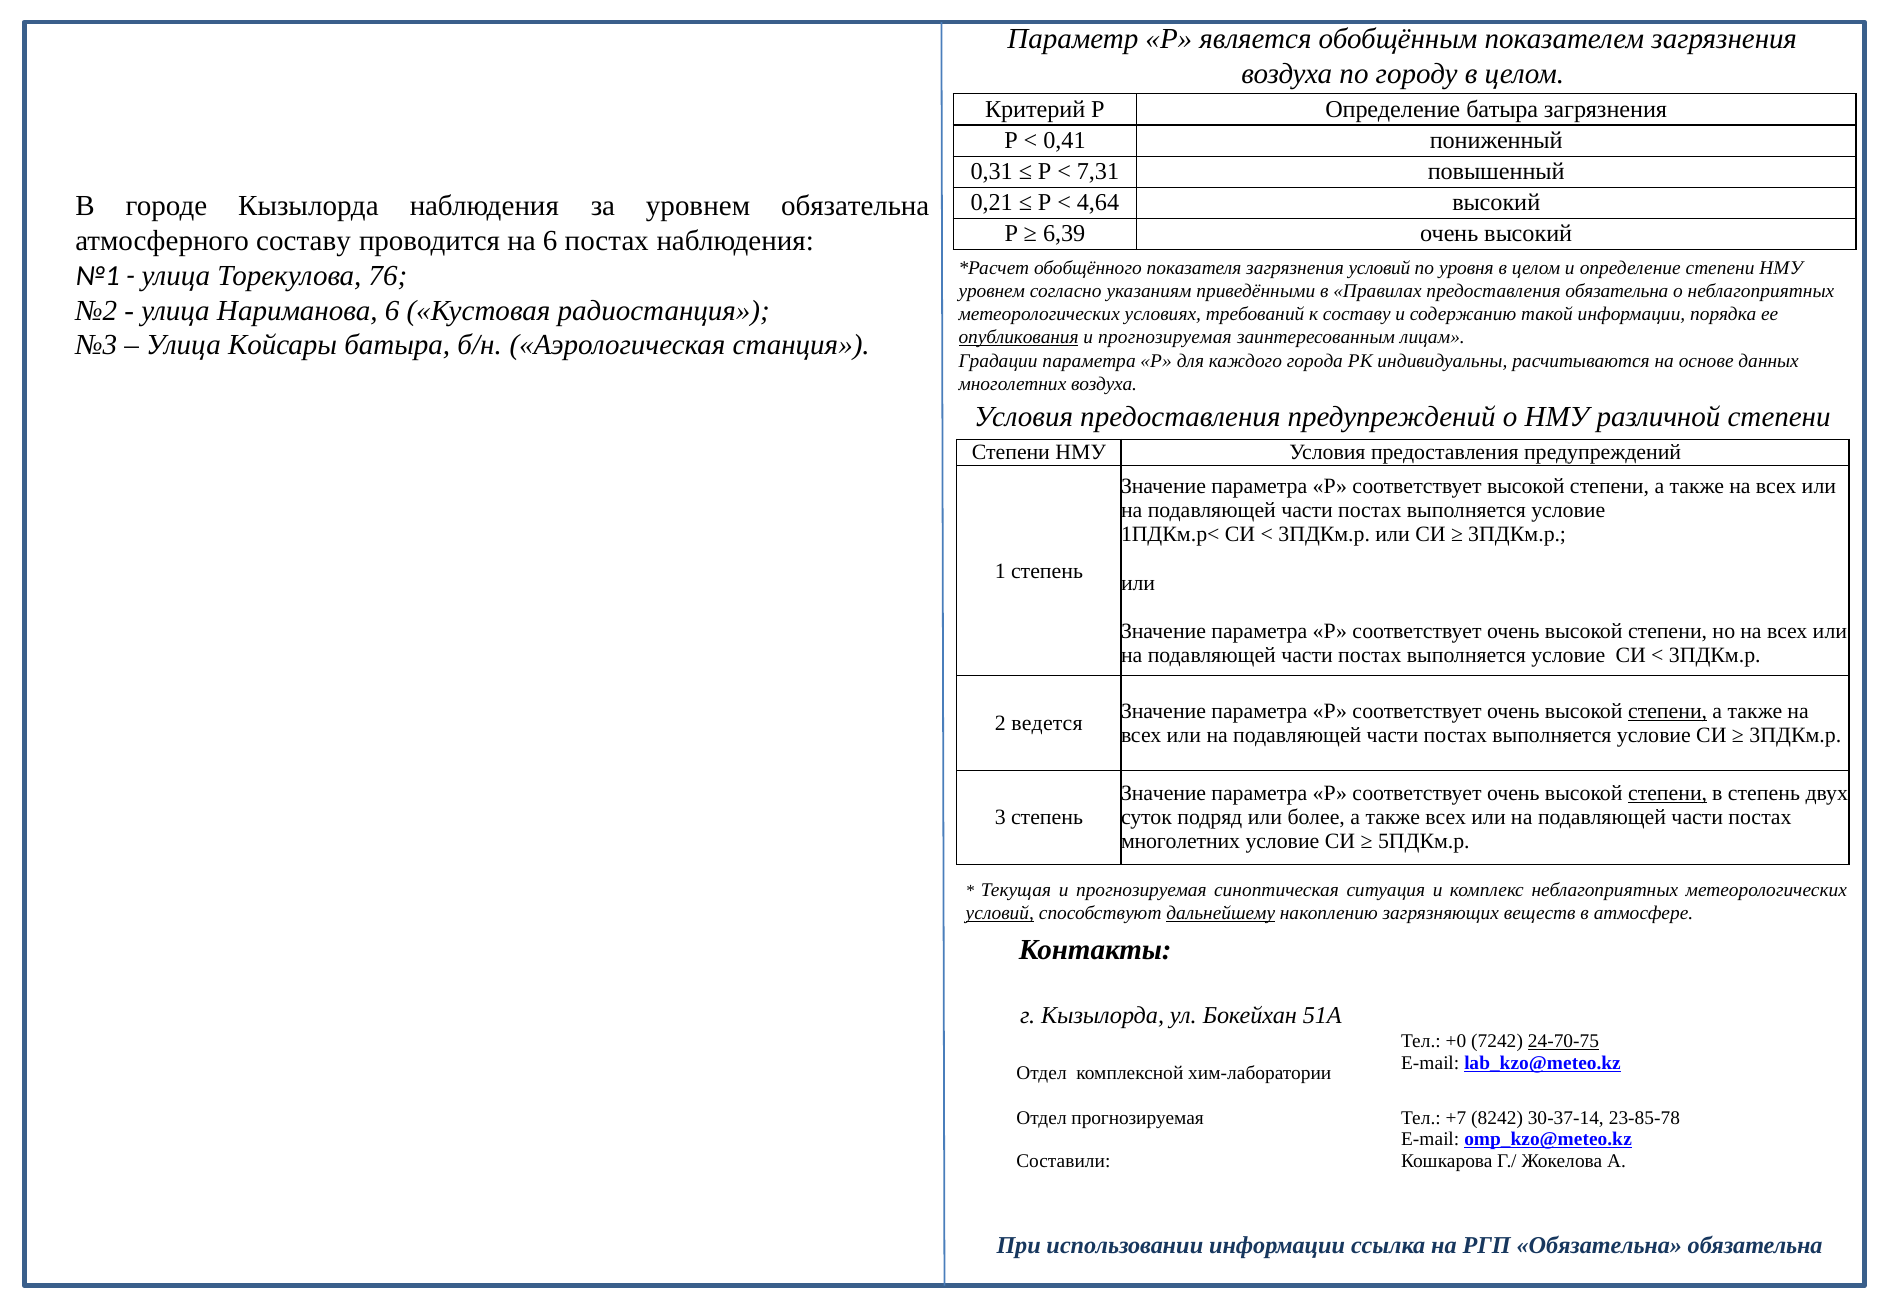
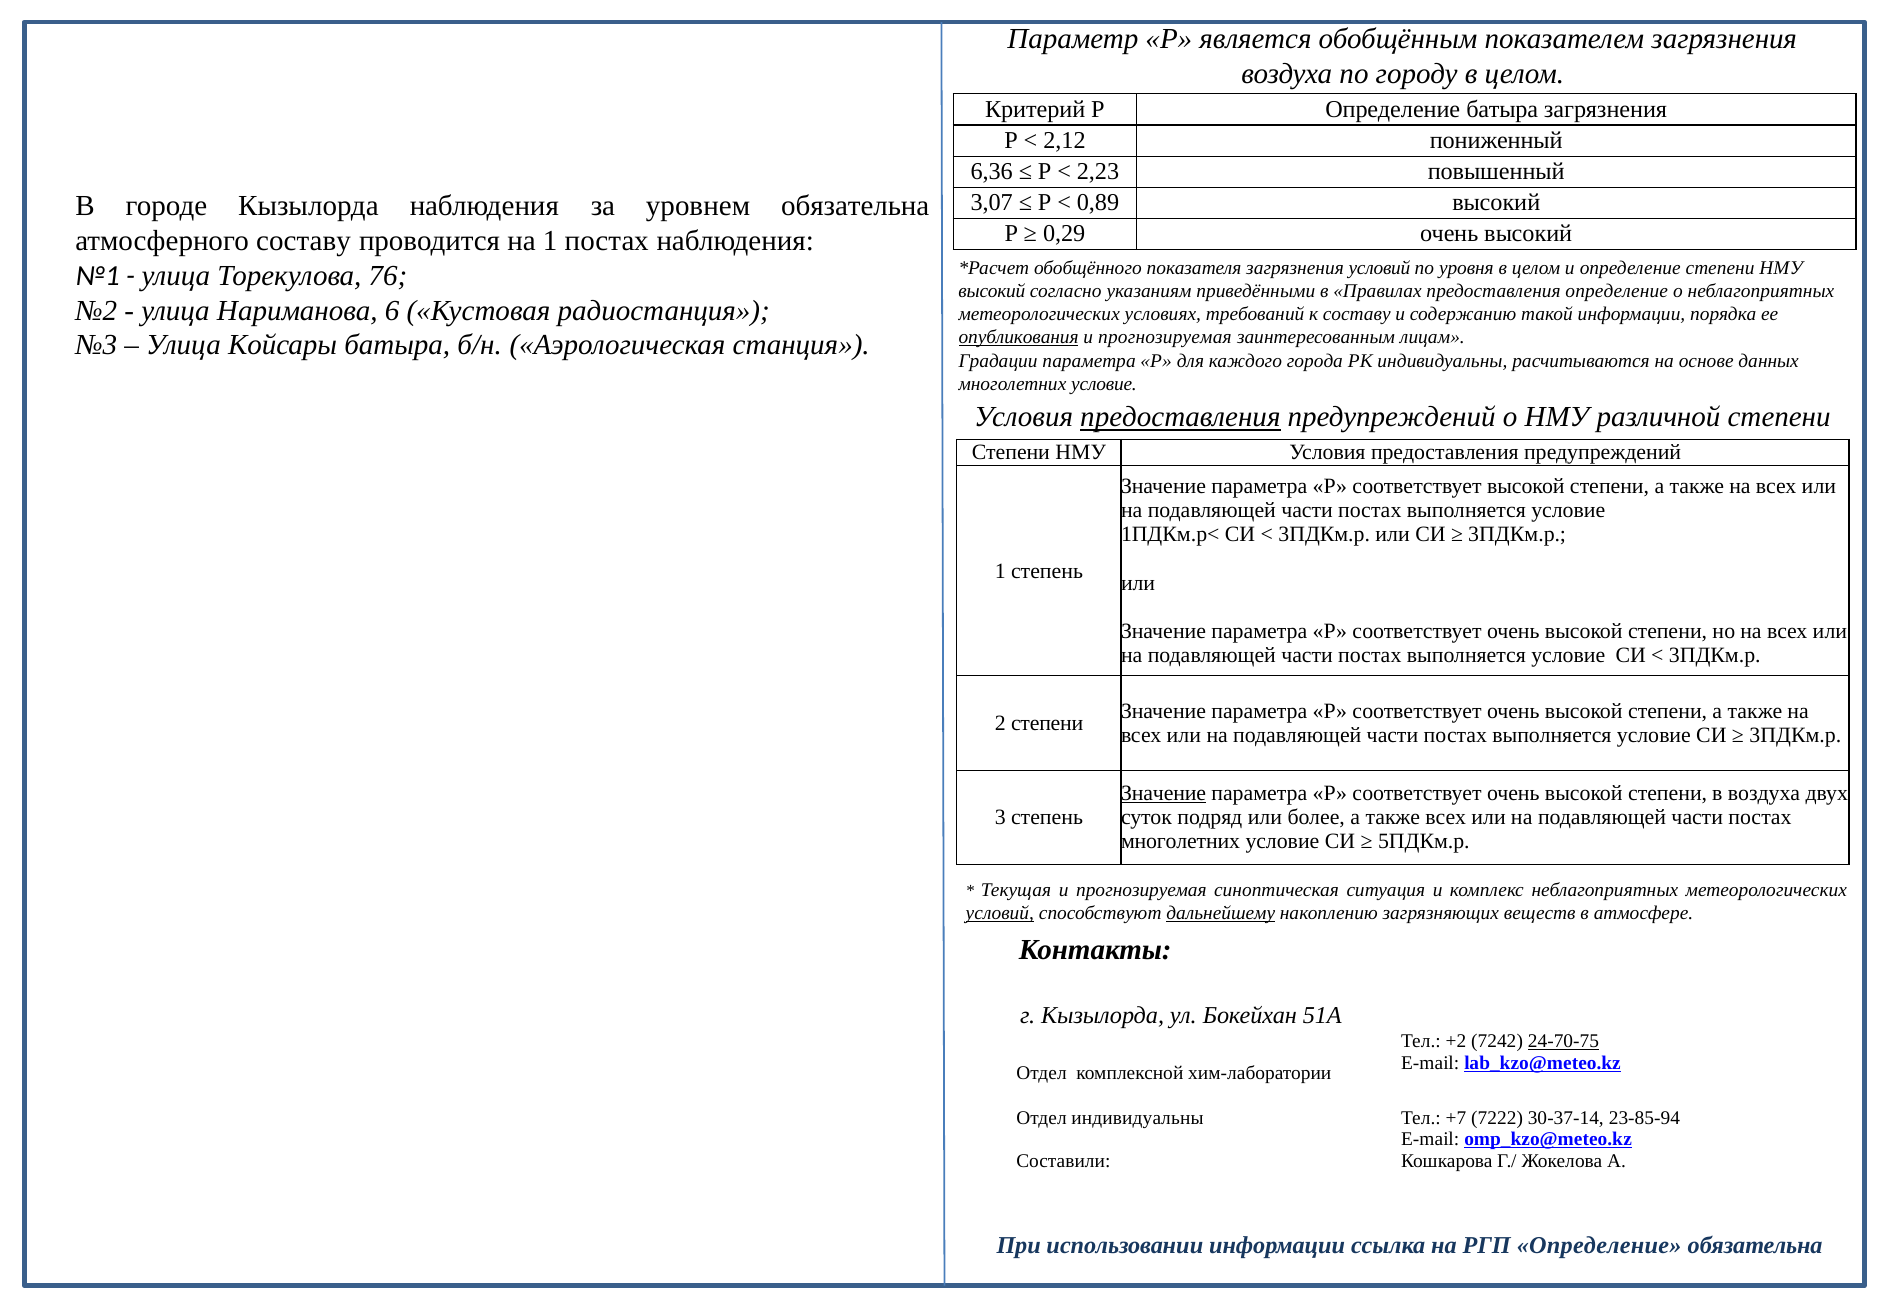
0,41: 0,41 -> 2,12 (1064, 140)
0,31: 0,31 -> 6,36 (992, 171)
7,31: 7,31 -> 2,23 (1098, 171)
0,21: 0,21 -> 3,07 (992, 203)
4,64: 4,64 -> 0,89 (1098, 203)
6,39: 6,39 -> 0,29 (1064, 234)
на 6: 6 -> 1 (550, 241)
уровнем: уровнем -> высокий (992, 291)
предоставления обязательна: обязательна -> определение (1617, 291)
воздуха: воздуха -> условие (1104, 384)
предоставления underline: none -> present (1180, 417)
степени underline: present -> none (1668, 711)
2 ведется: ведется -> степени (1047, 723)
Значение underline: none -> present (1164, 793)
степени underline: present -> none (1668, 793)
в степень: степень -> воздуха (1764, 793)
+0: +0 -> +2 (1456, 1041)
Отдел прогнозируемая: прогнозируемая -> индивидуальны (1137, 1118)
8242: 8242 -> 7222 (1497, 1118)
23-85-78: 23-85-78 -> 23-85-94 (1644, 1118)
РГП Обязательна: Обязательна -> Определение (1599, 1245)
